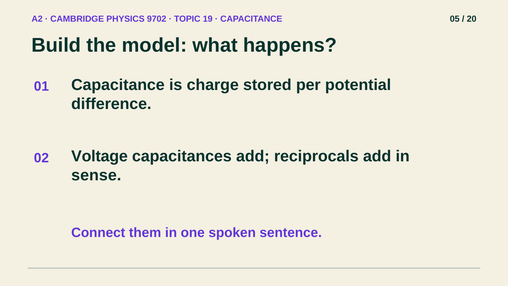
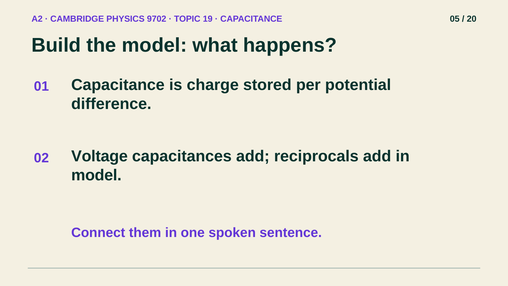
sense: sense -> model (96, 175)
